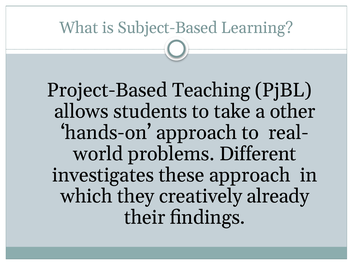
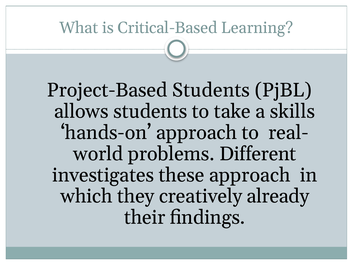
Subject-Based: Subject-Based -> Critical-Based (168, 28)
Project-Based Teaching: Teaching -> Students (211, 90)
other: other -> skills (292, 111)
